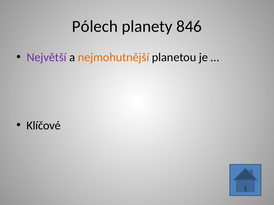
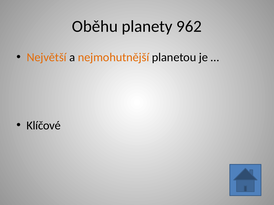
Pólech: Pólech -> Oběhu (95, 27)
846: 846 -> 962 (189, 27)
Největší colour: purple -> orange (47, 57)
